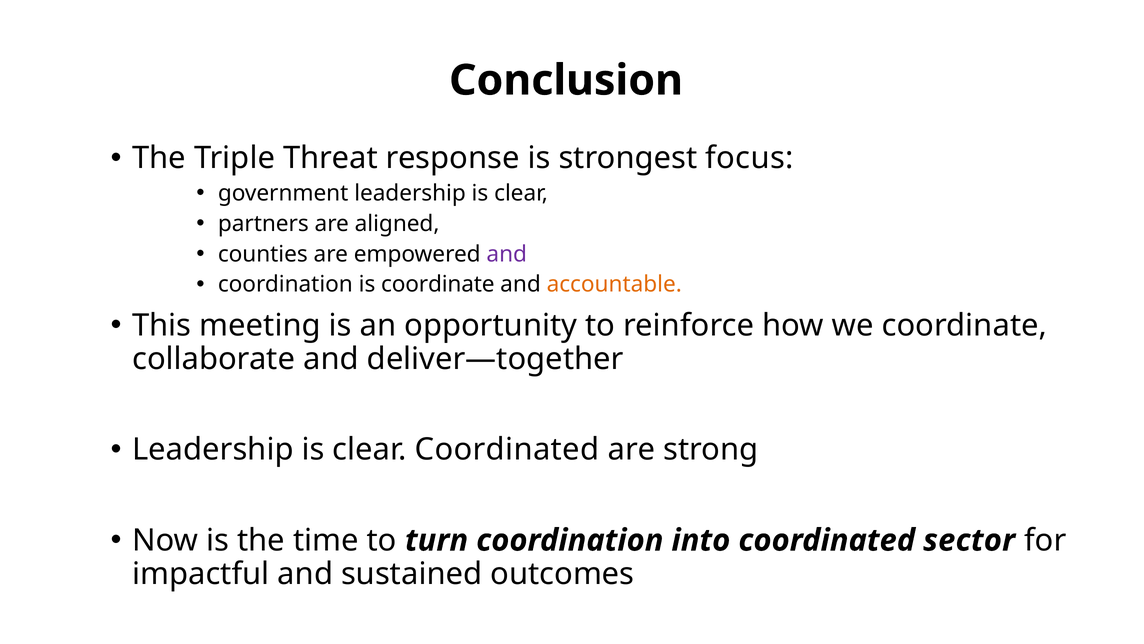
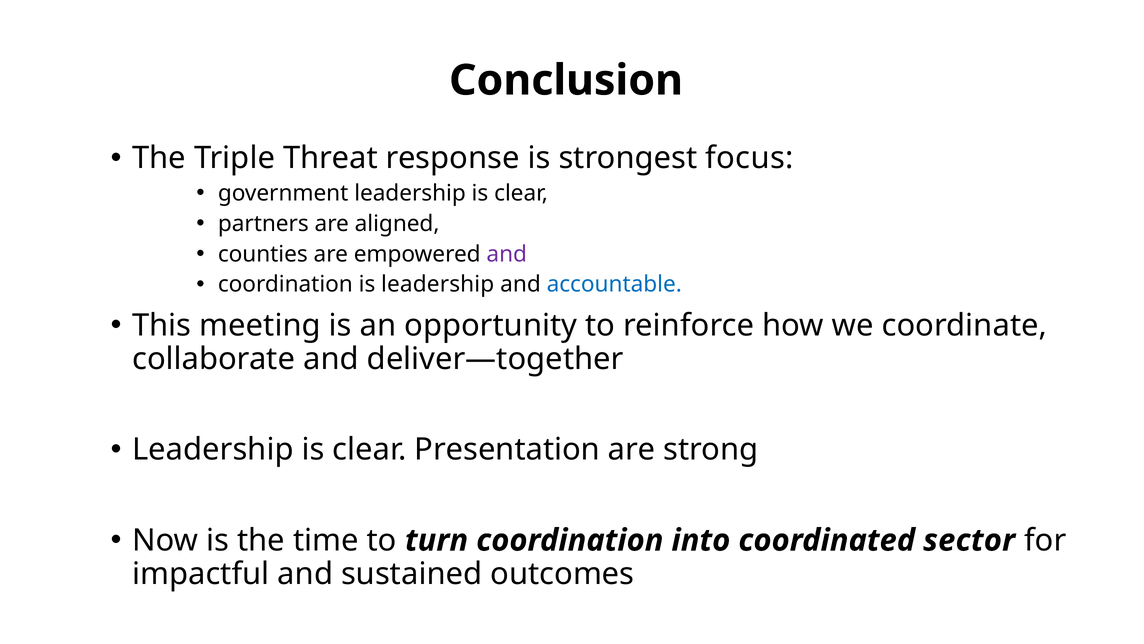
is coordinate: coordinate -> leadership (438, 284)
accountable colour: orange -> blue (614, 284)
clear Coordinated: Coordinated -> Presentation (507, 449)
